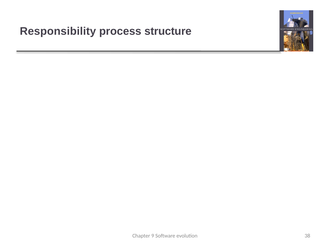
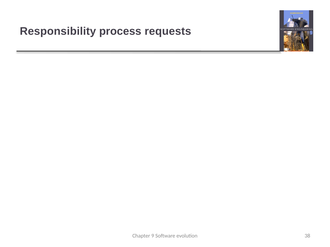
process structure: structure -> requests (168, 31)
